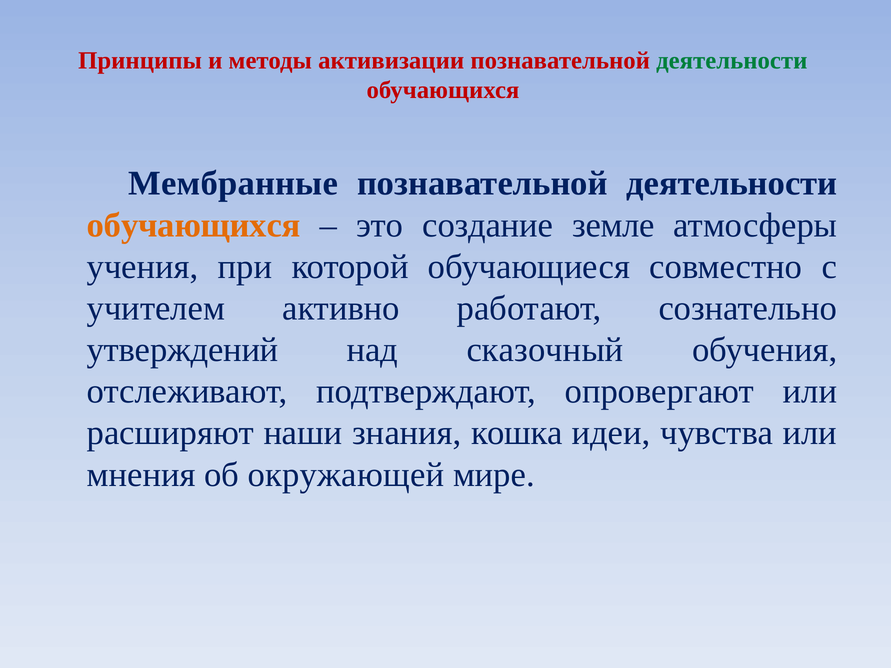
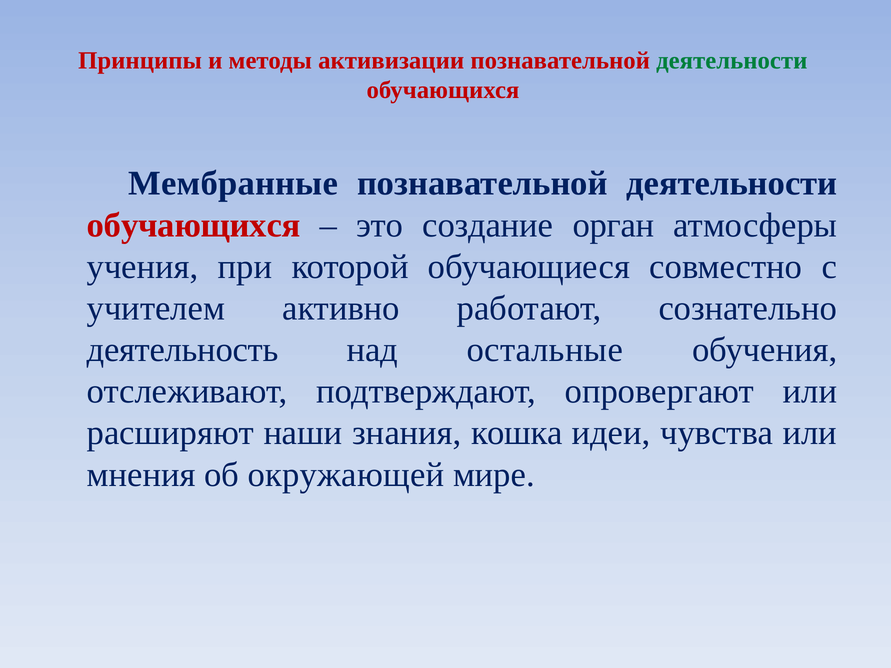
обучающихся colour: orange -> red (194, 225)
земле: земле -> орган (613, 225)
утверждений: утверждений -> деятельность (183, 350)
сказочный: сказочный -> остальные (545, 350)
